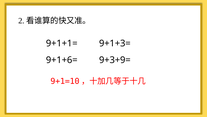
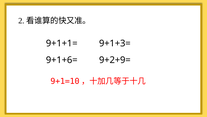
9+3+9=: 9+3+9= -> 9+2+9= (115, 60)
